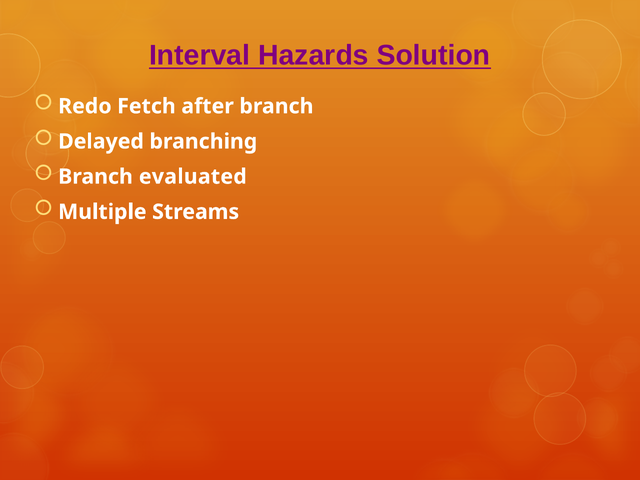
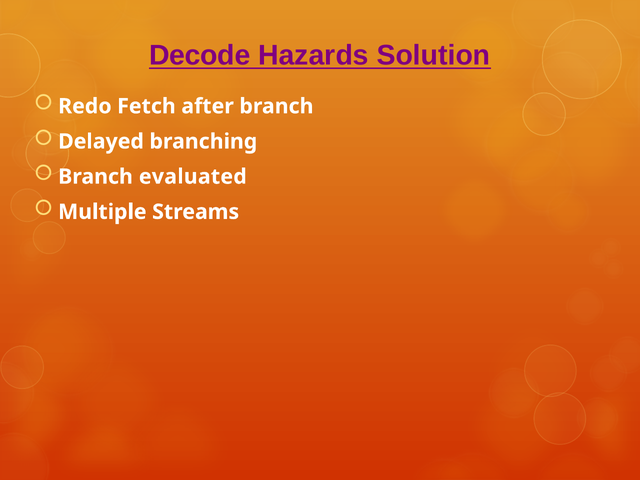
Interval: Interval -> Decode (200, 56)
